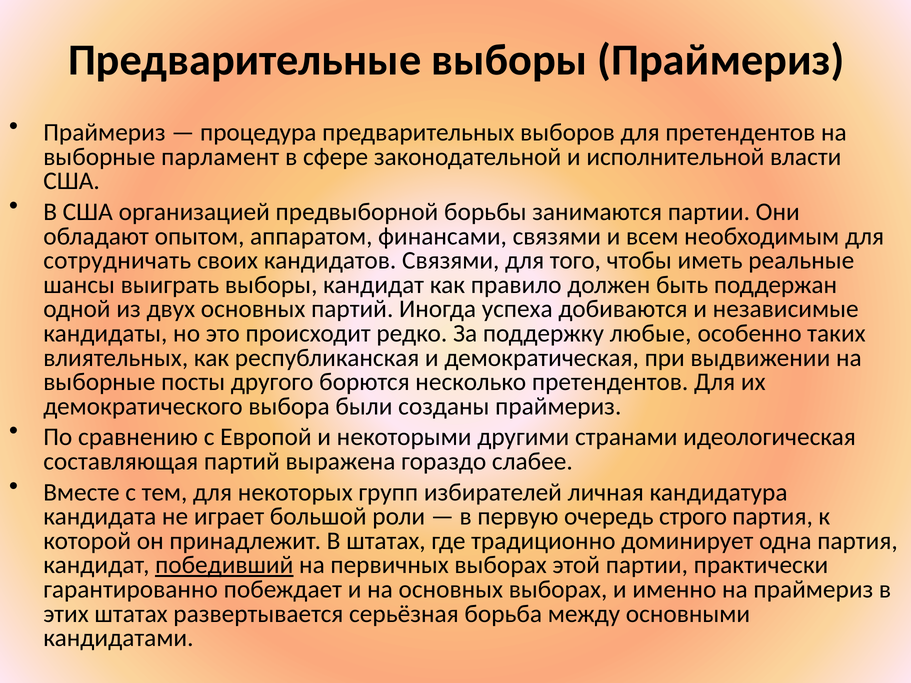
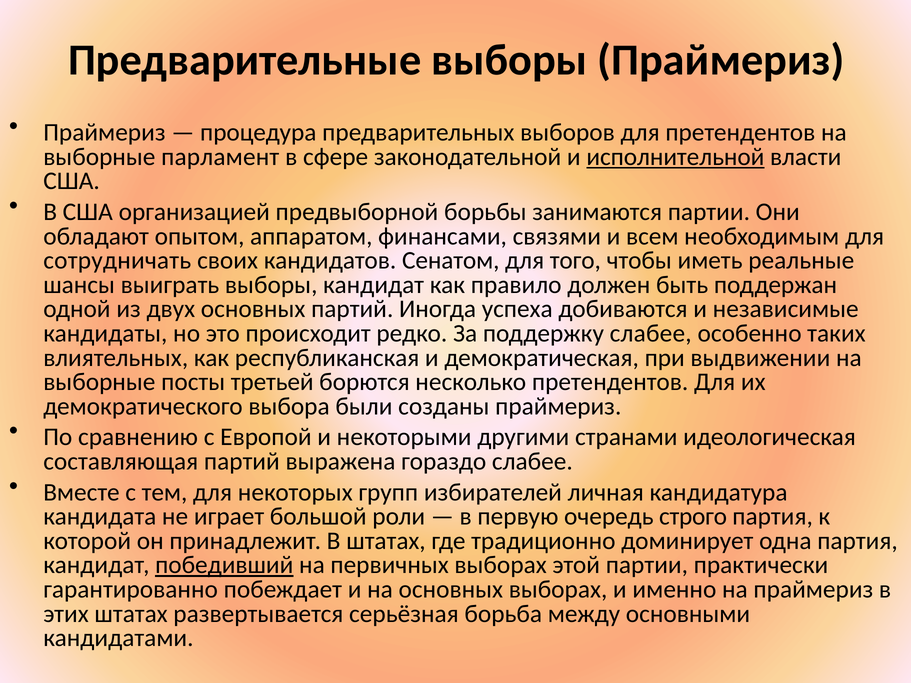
исполнительной underline: none -> present (675, 157)
кандидатов Связями: Связями -> Сенатом (451, 261)
поддержку любые: любые -> слабее (651, 334)
другого: другого -> третьей (272, 382)
